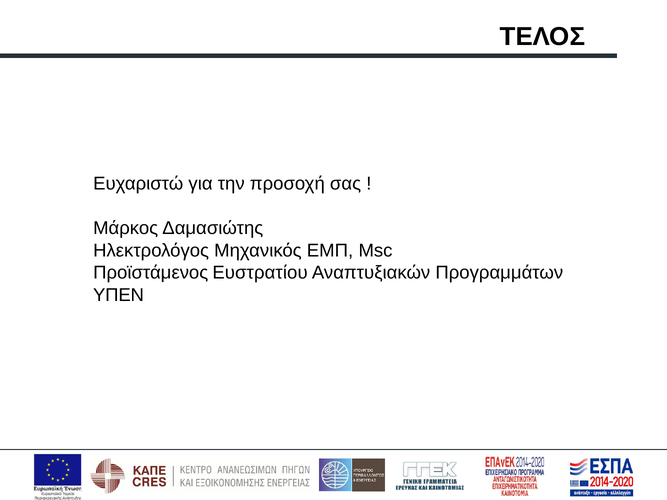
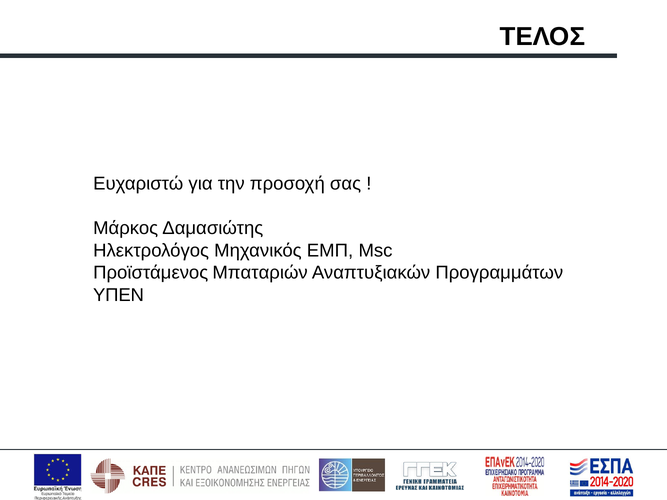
Ευστρατίου: Ευστρατίου -> Μπαταριών (260, 273)
